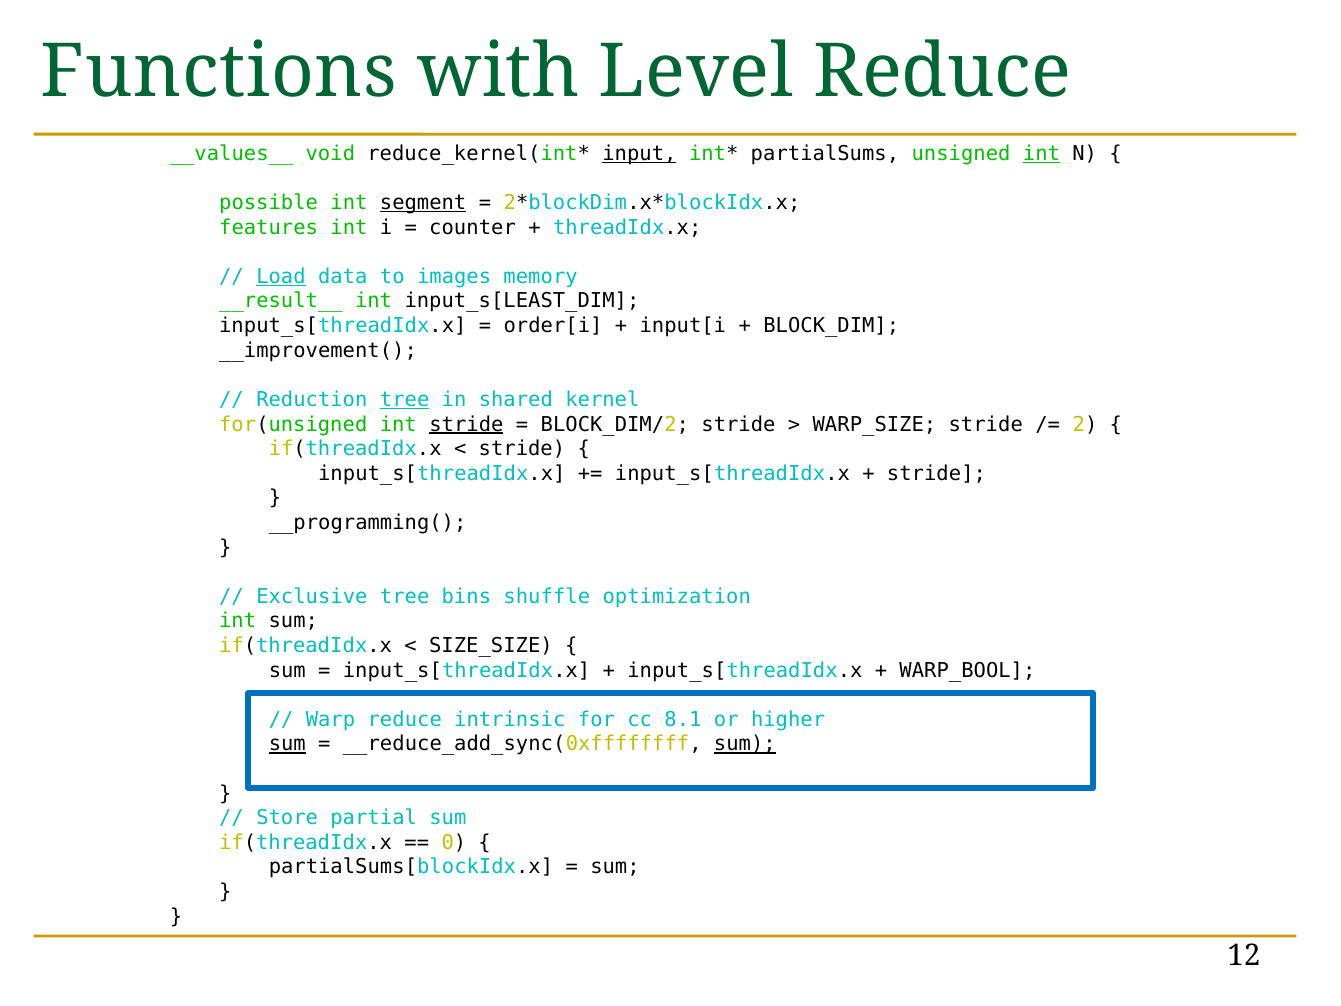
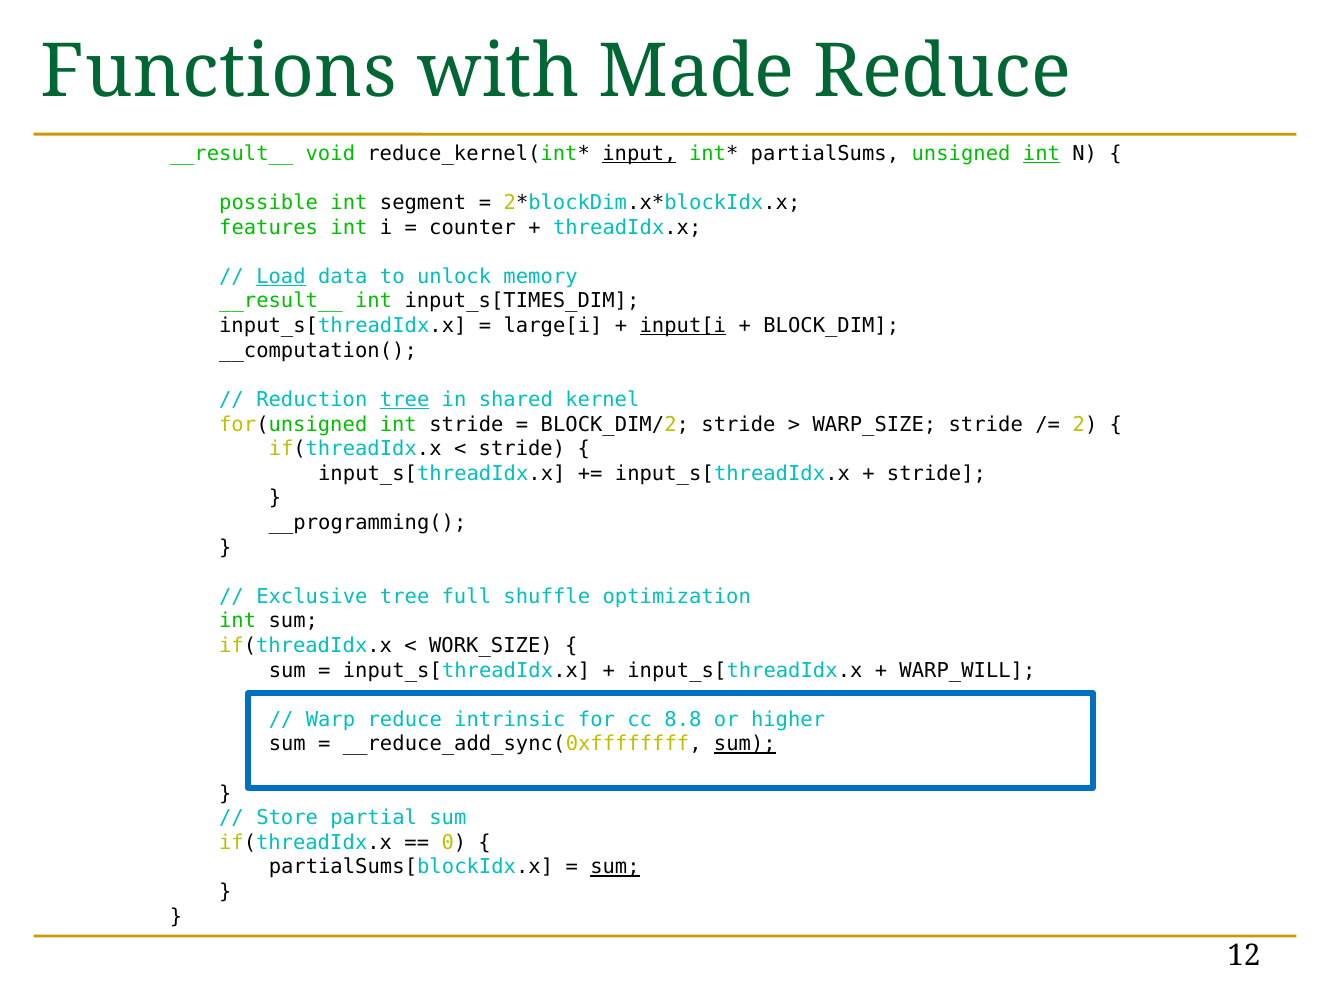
Level: Level -> Made (697, 72)
__values__: __values__ -> __result__ (232, 154)
segment underline: present -> none (423, 203)
images: images -> unlock (454, 277)
input_s[LEAST_DIM: input_s[LEAST_DIM -> input_s[TIMES_DIM (522, 301)
order[i: order[i -> large[i (553, 326)
input[i underline: none -> present (683, 326)
__improvement(: __improvement( -> __computation( (318, 350)
stride underline: present -> none (466, 424)
bins: bins -> full (466, 596)
SIZE_SIZE: SIZE_SIZE -> WORK_SIZE (491, 646)
WARP_BOOL: WARP_BOOL -> WARP_WILL (967, 670)
8.1: 8.1 -> 8.8 (683, 719)
sum underline: present -> none (287, 744)
sum underline: none -> present (615, 867)
